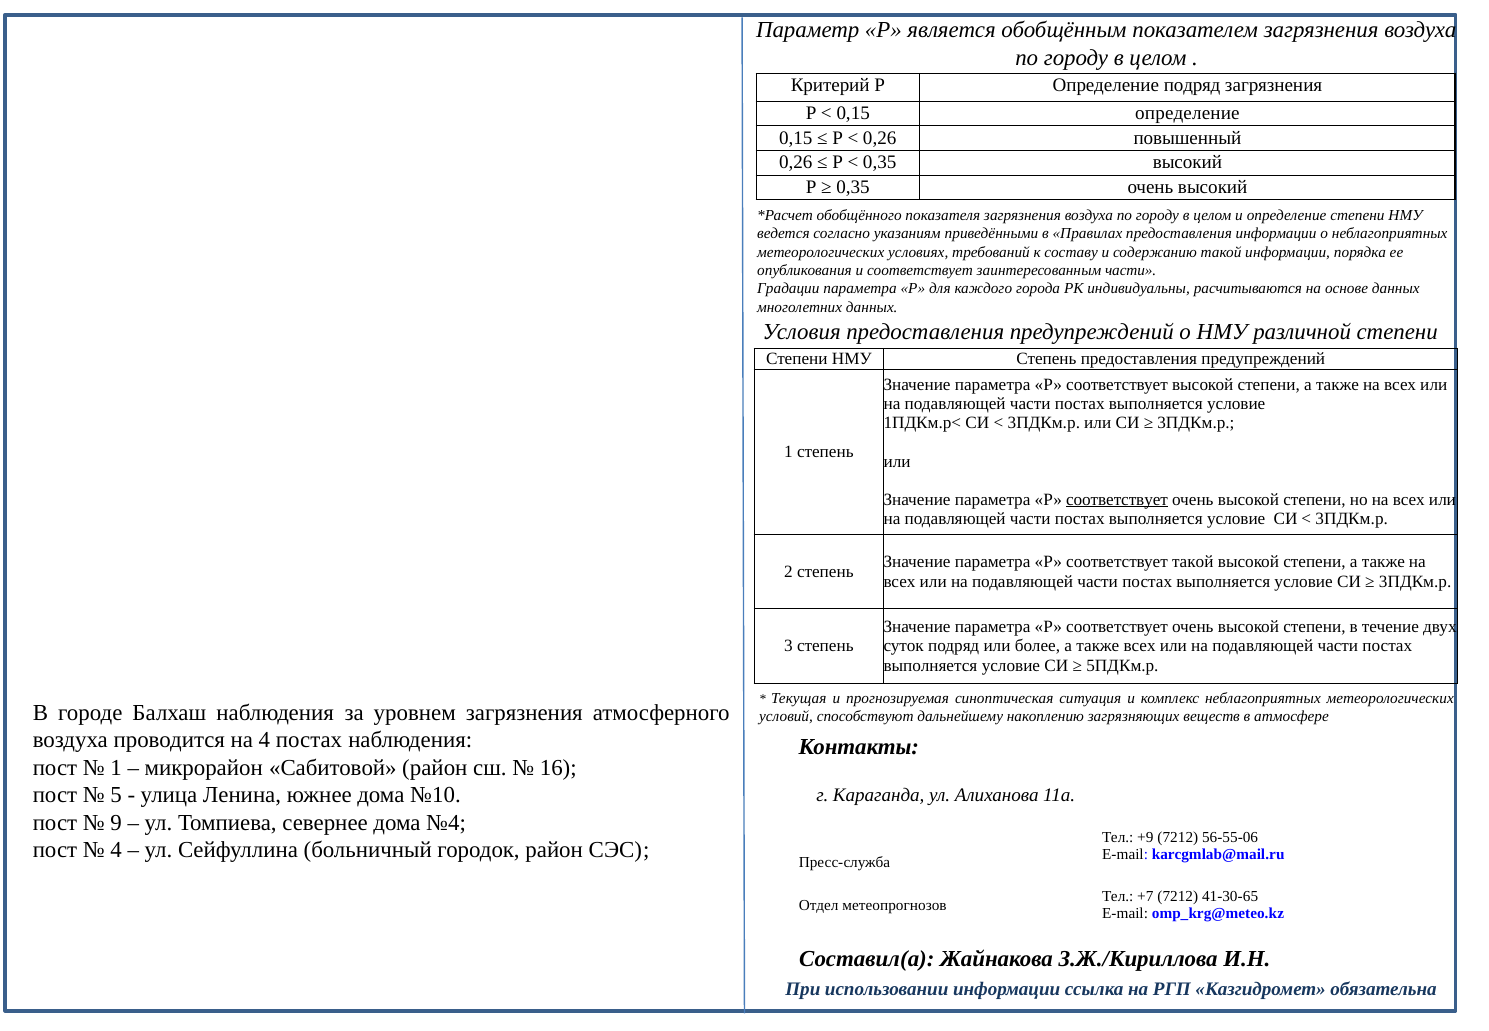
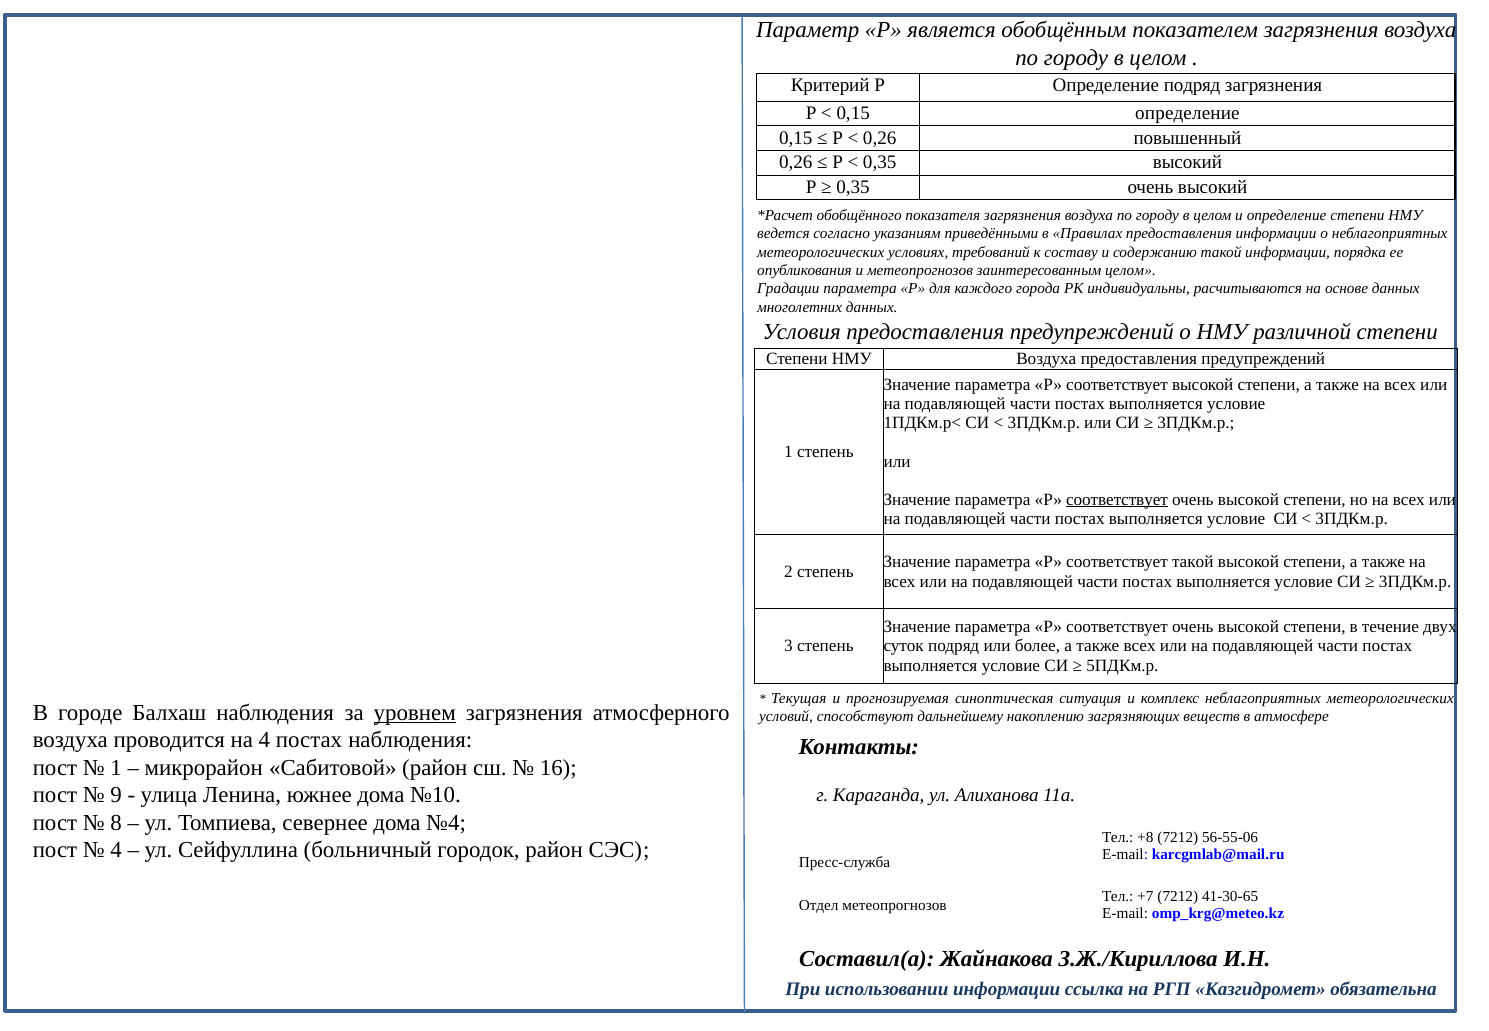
и соответствует: соответствует -> метеопрогнозов (920, 270)
заинтересованным части: части -> целом (1131, 270)
НМУ Степень: Степень -> Воздуха (1046, 359)
уровнем underline: none -> present (415, 713)
5: 5 -> 9 (116, 795)
9: 9 -> 8 (116, 823)
+9: +9 -> +8 (1145, 837)
